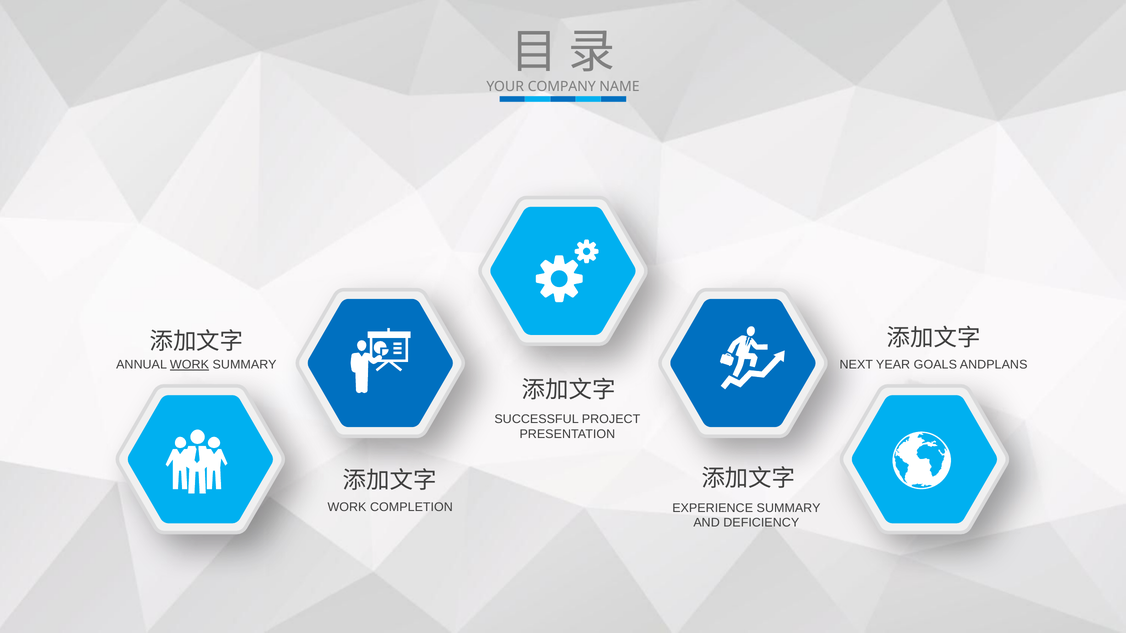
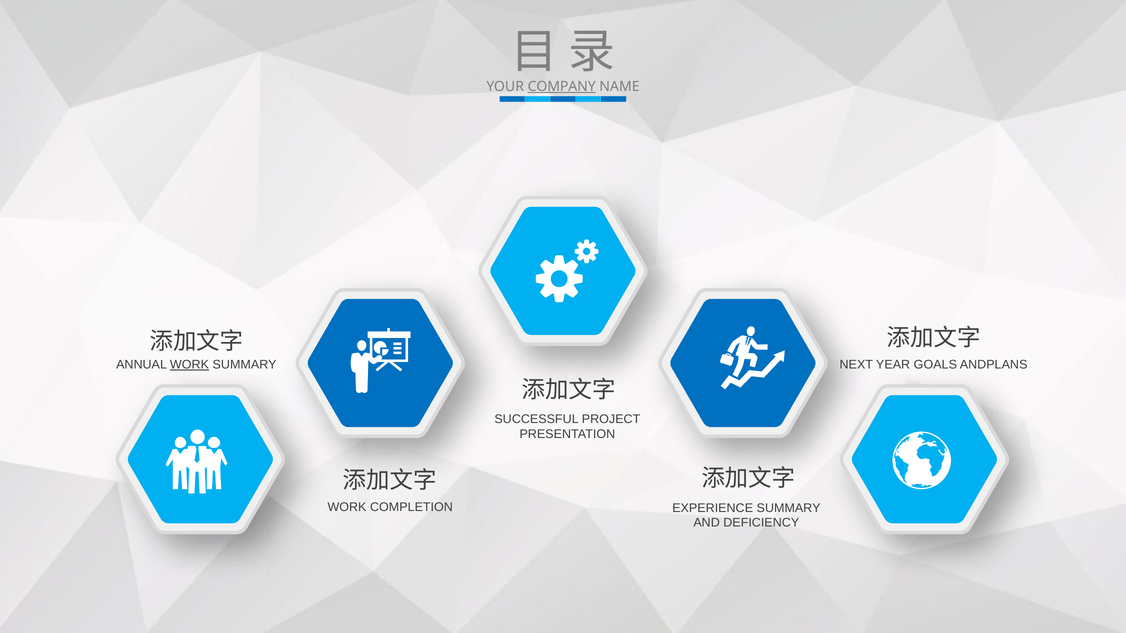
COMPANY underline: none -> present (562, 87)
